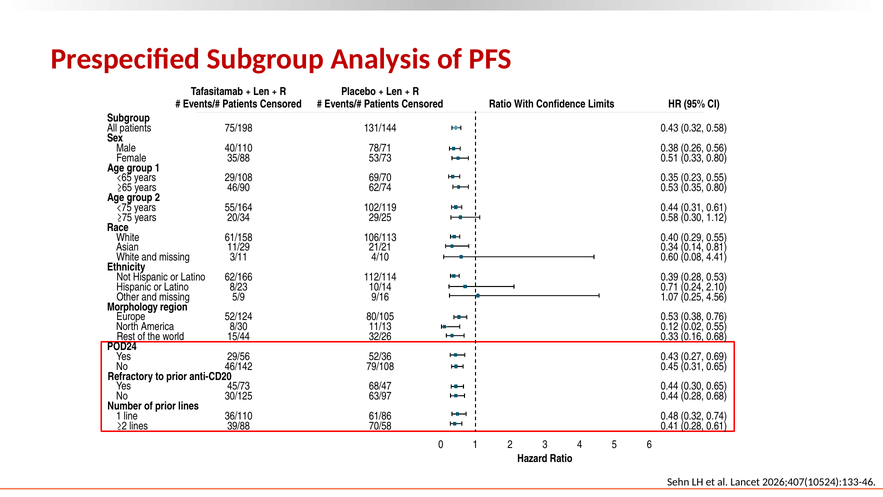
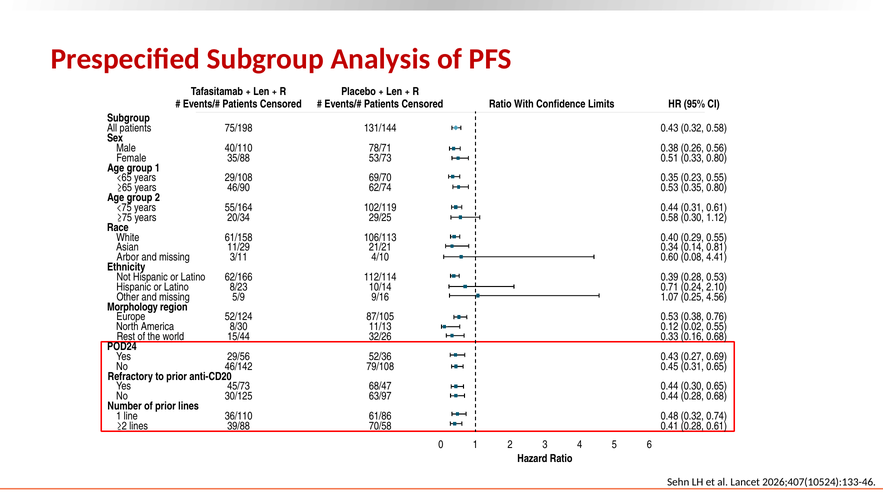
White: White -> Arbor (128, 257)
80/105: 80/105 -> 87/105 (380, 317)
